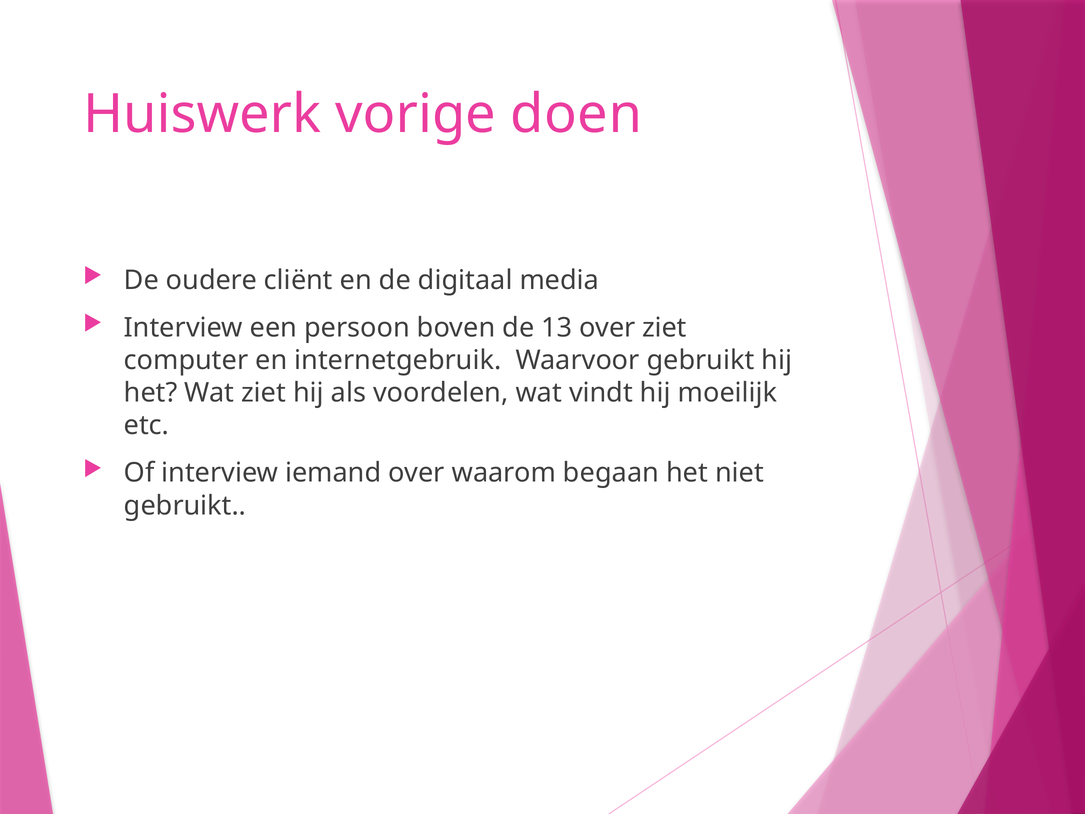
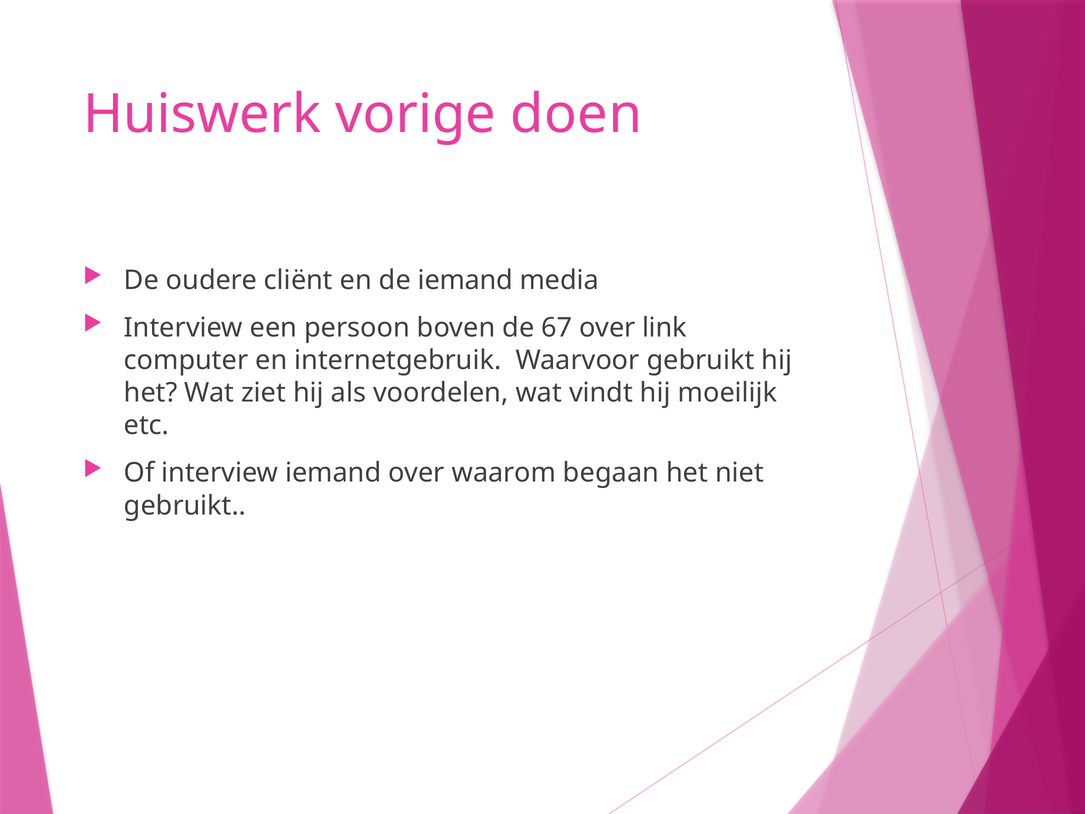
de digitaal: digitaal -> iemand (465, 280)
13: 13 -> 67 (557, 328)
over ziet: ziet -> link (664, 328)
